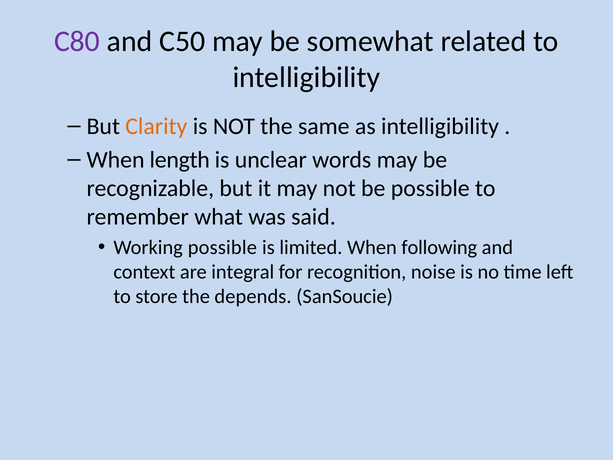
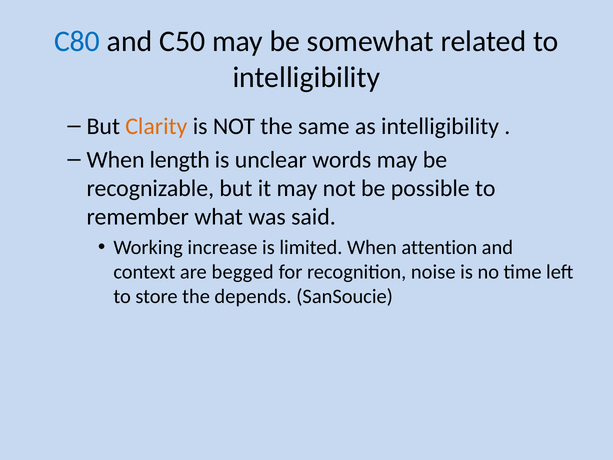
C80 colour: purple -> blue (77, 41)
Working possible: possible -> increase (222, 247)
following: following -> attention (439, 247)
integral: integral -> begged (243, 272)
